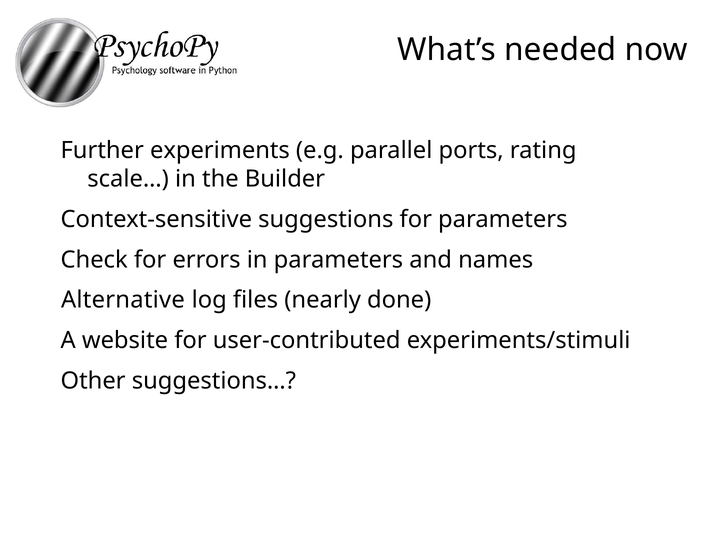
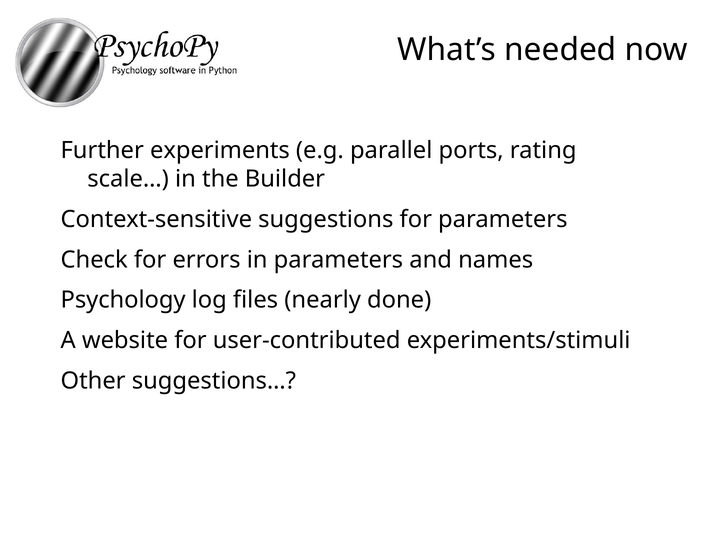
Alternative: Alternative -> Psychology (123, 300)
